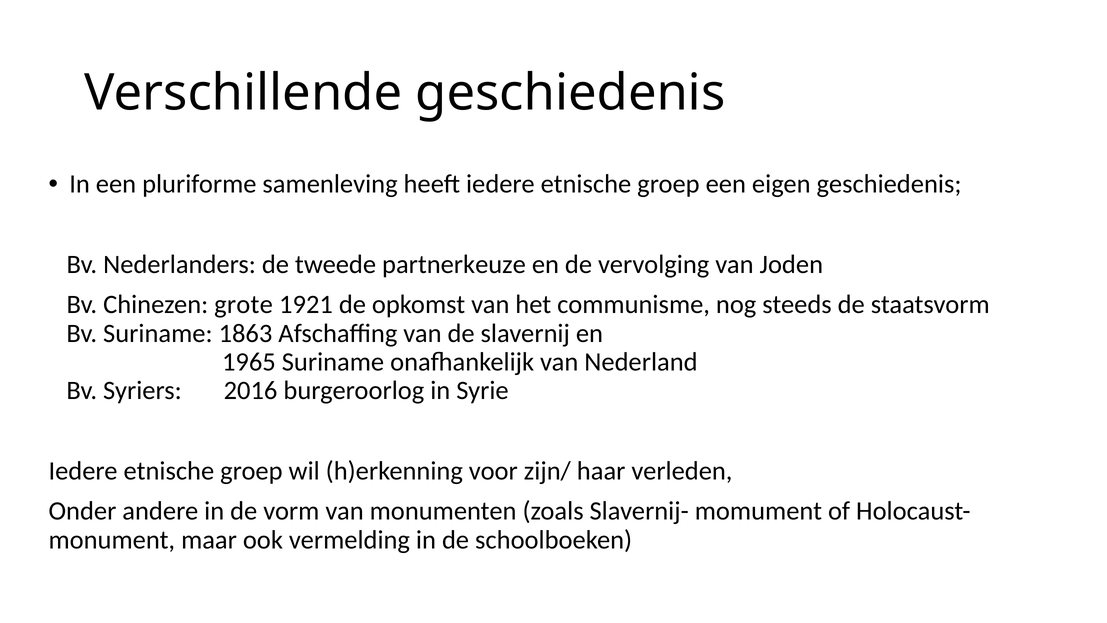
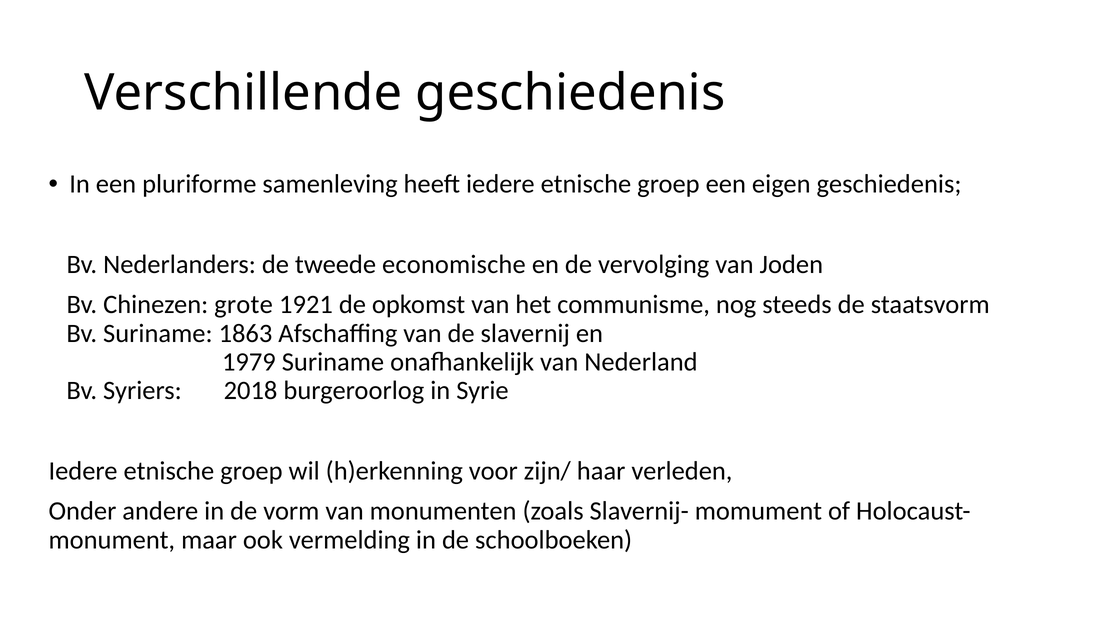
partnerkeuze: partnerkeuze -> economische (454, 264)
1965: 1965 -> 1979 (249, 362)
2016: 2016 -> 2018 (251, 390)
